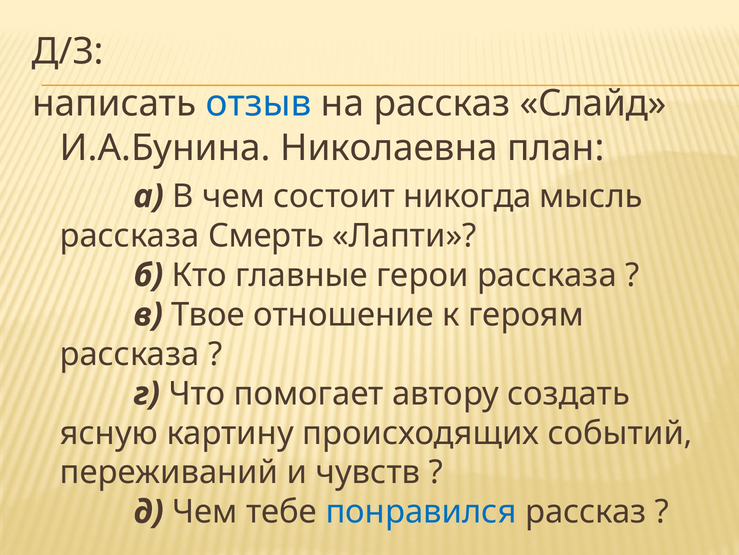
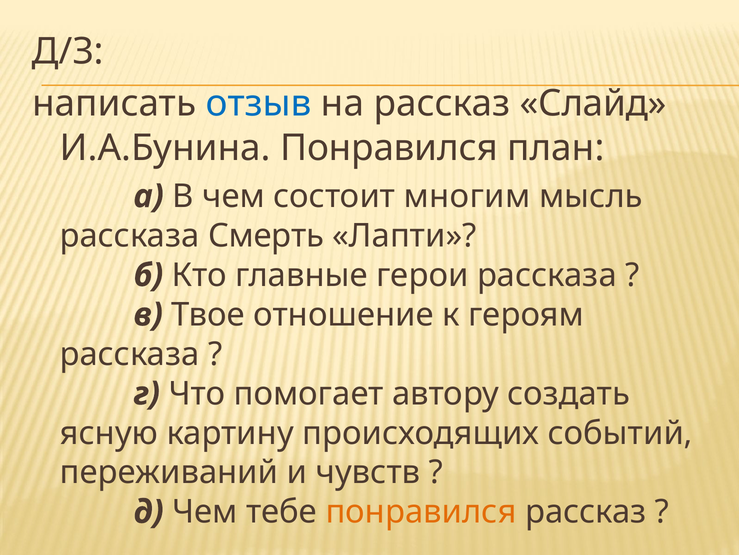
И.А.Бунина Николаевна: Николаевна -> Понравился (389, 148)
никогда: никогда -> многим (467, 196)
понравился colour: blue -> orange (421, 511)
